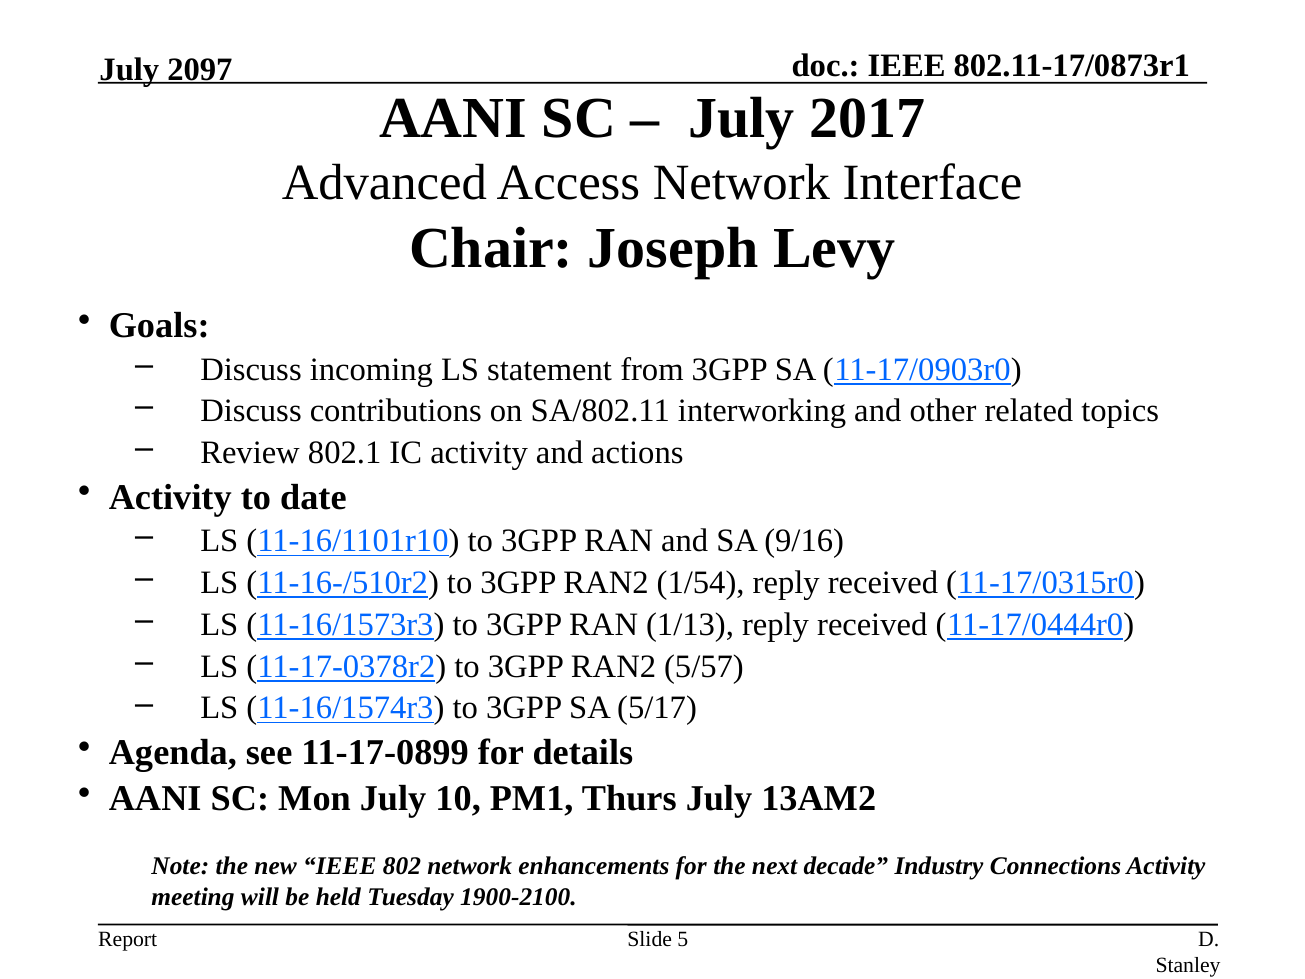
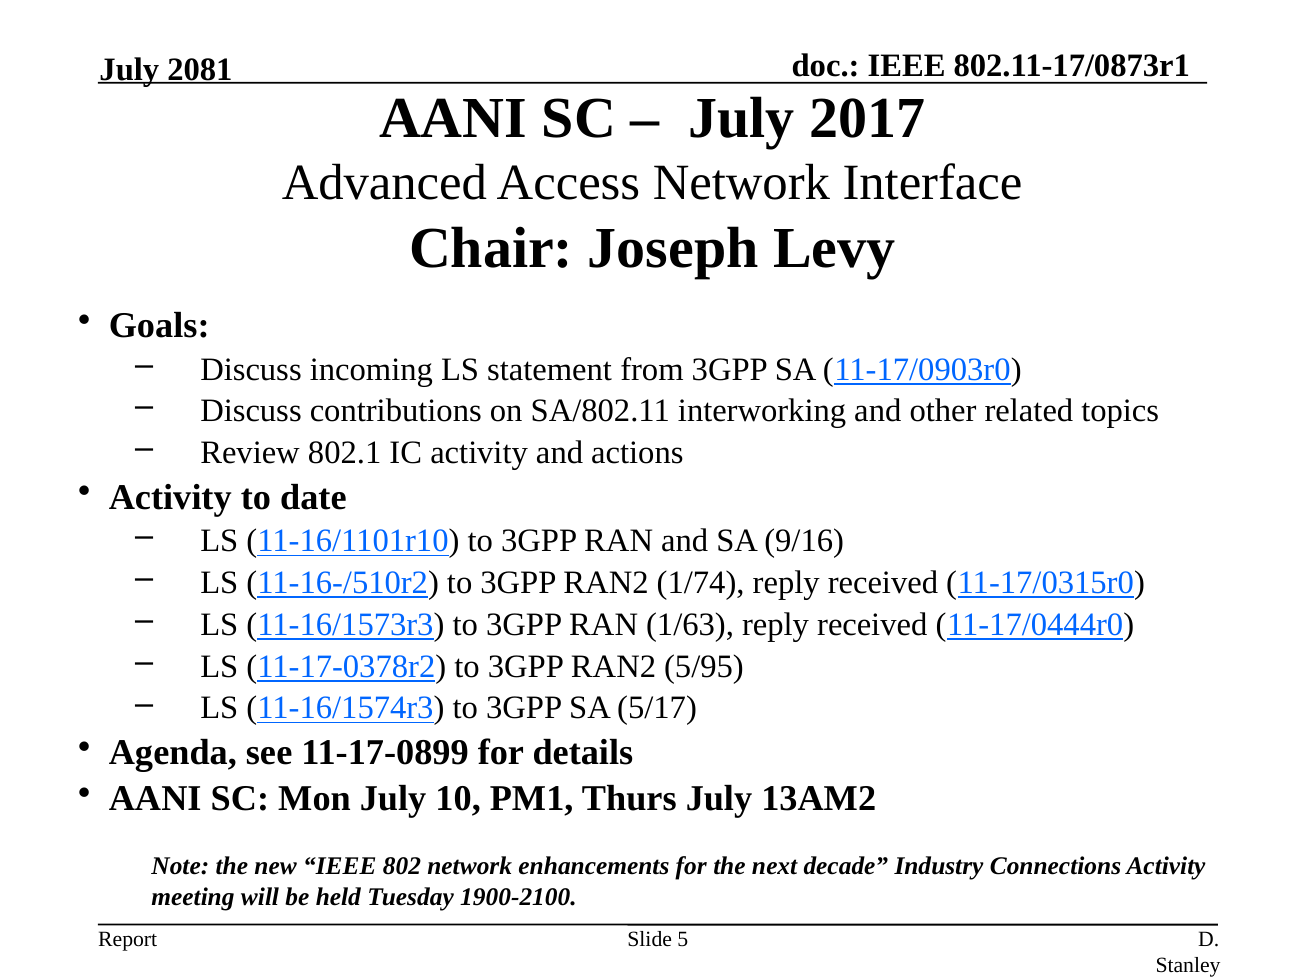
2097: 2097 -> 2081 (200, 70)
1/54: 1/54 -> 1/74 (701, 583)
1/13: 1/13 -> 1/63 (690, 624)
5/57: 5/57 -> 5/95 (704, 666)
